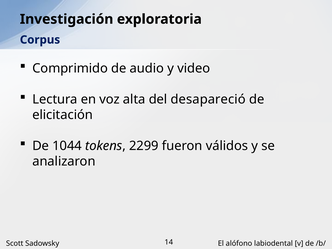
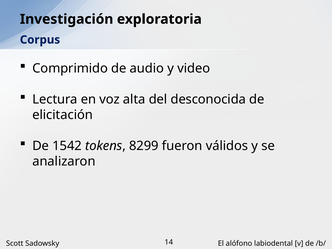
desapareció: desapareció -> desconocida (208, 99)
1044: 1044 -> 1542 (67, 146)
2299: 2299 -> 8299 (144, 146)
